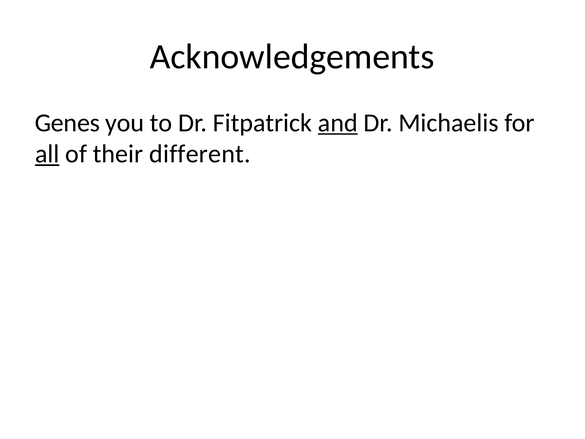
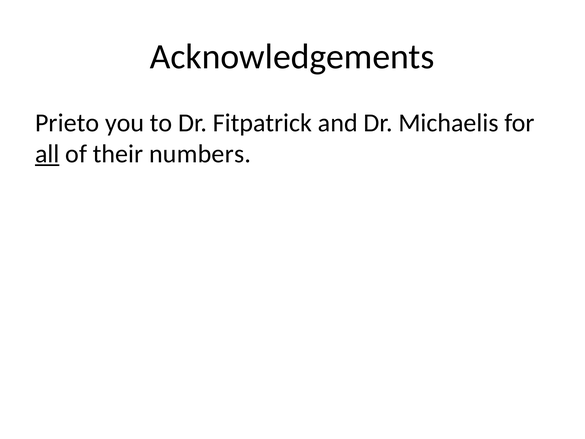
Genes: Genes -> Prieto (67, 123)
and underline: present -> none (338, 123)
different: different -> numbers (200, 154)
